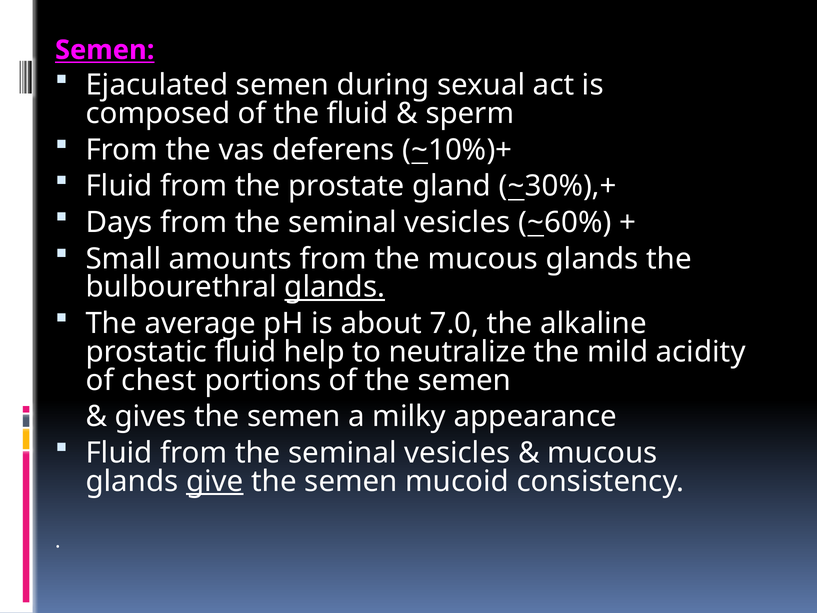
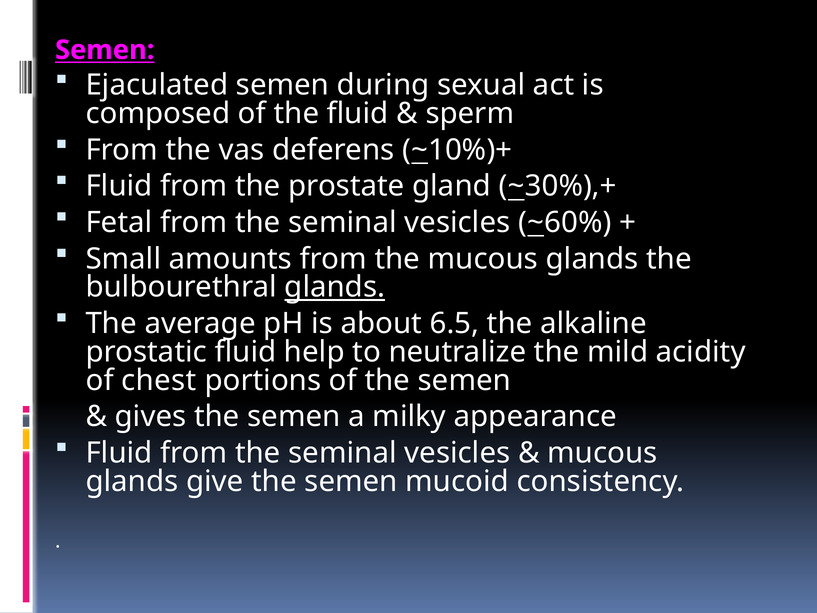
Days: Days -> Fetal (119, 222)
7.0: 7.0 -> 6.5 (454, 323)
give underline: present -> none (215, 481)
